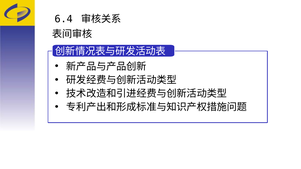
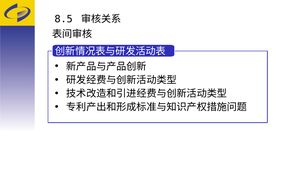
6.4: 6.4 -> 8.5 (64, 19)
